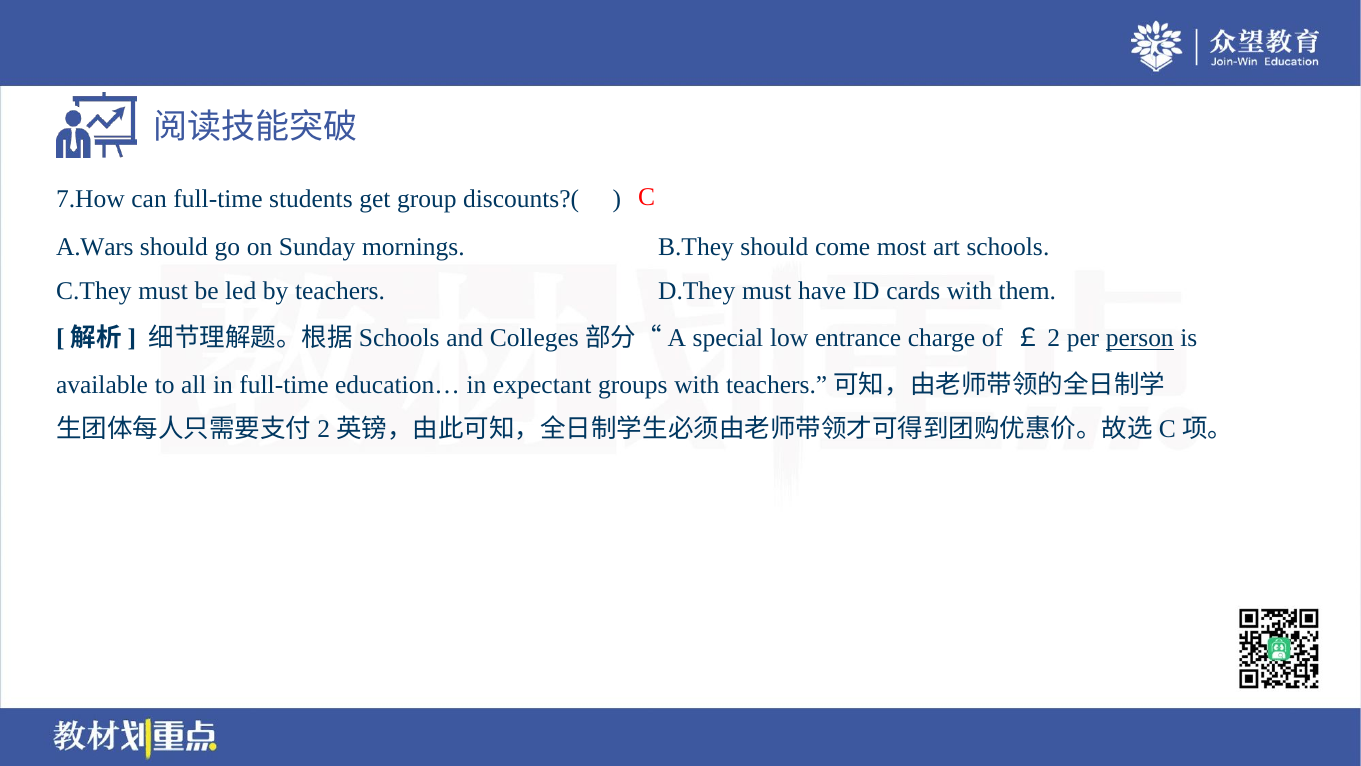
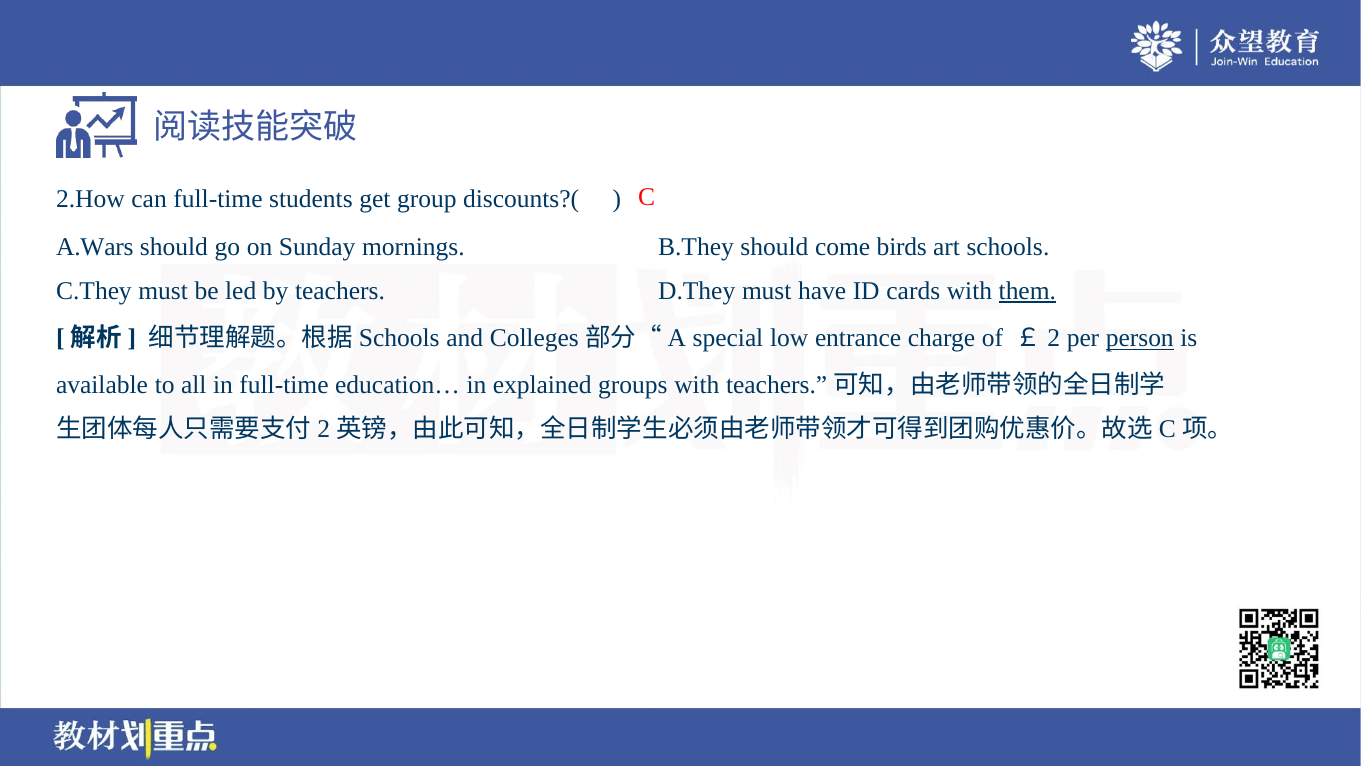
7.How: 7.How -> 2.How (90, 199)
most: most -> birds (902, 247)
them underline: none -> present (1027, 291)
expectant: expectant -> explained (542, 385)
